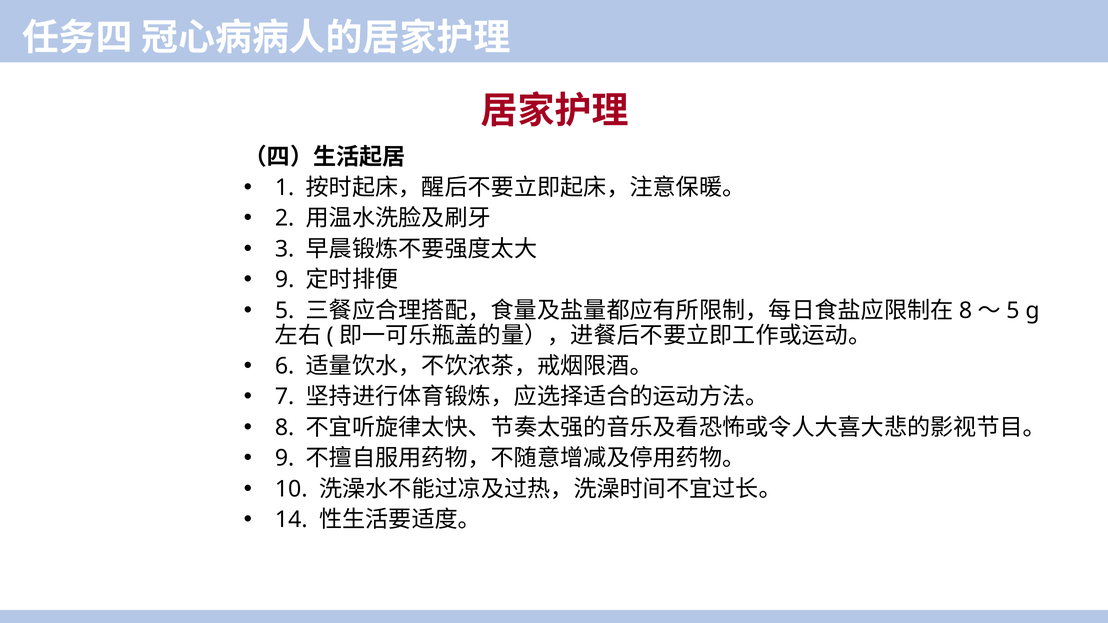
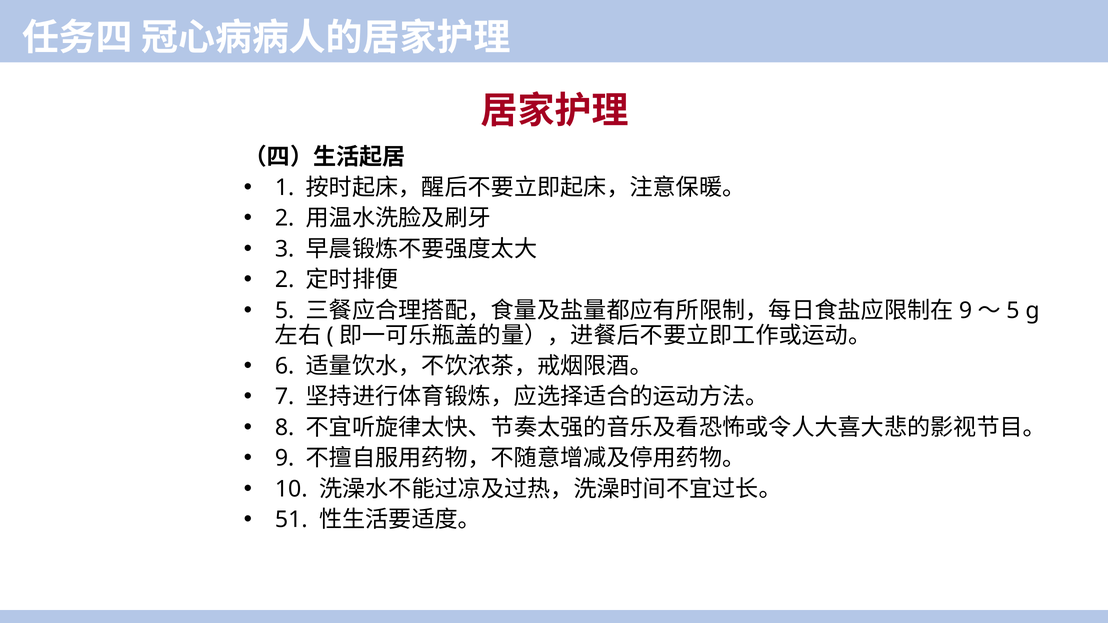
9: 9 -> 2 (285, 280)
8: 8 -> 9 (966, 311)
14: 14 -> 51 (291, 520)
